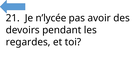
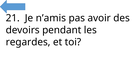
n’lycée: n’lycée -> n’amis (51, 18)
